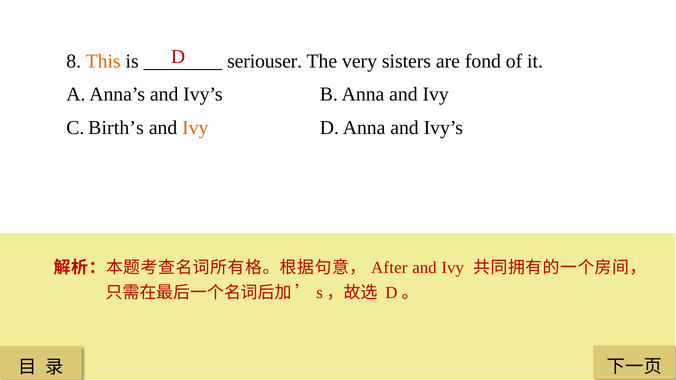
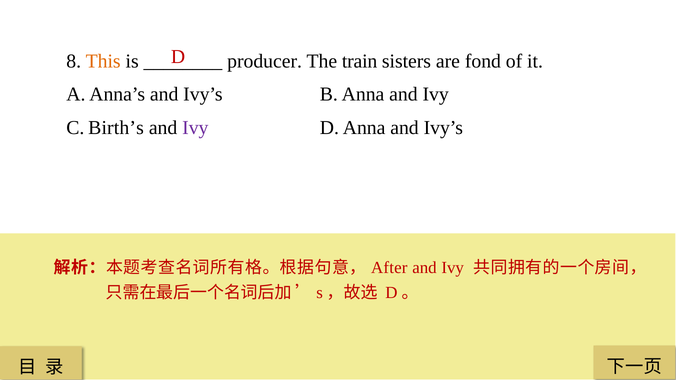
seriouser: seriouser -> producer (265, 61)
very: very -> train (360, 61)
Ivy colour: orange -> purple (195, 128)
